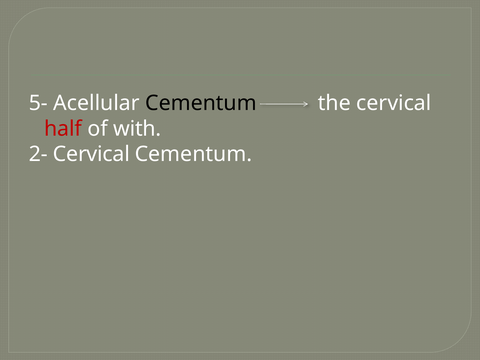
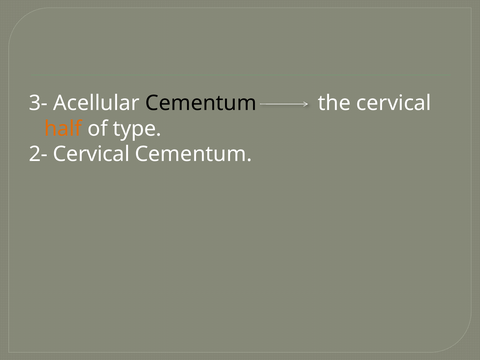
5-: 5- -> 3- (38, 103)
half colour: red -> orange (63, 129)
with: with -> type (137, 129)
